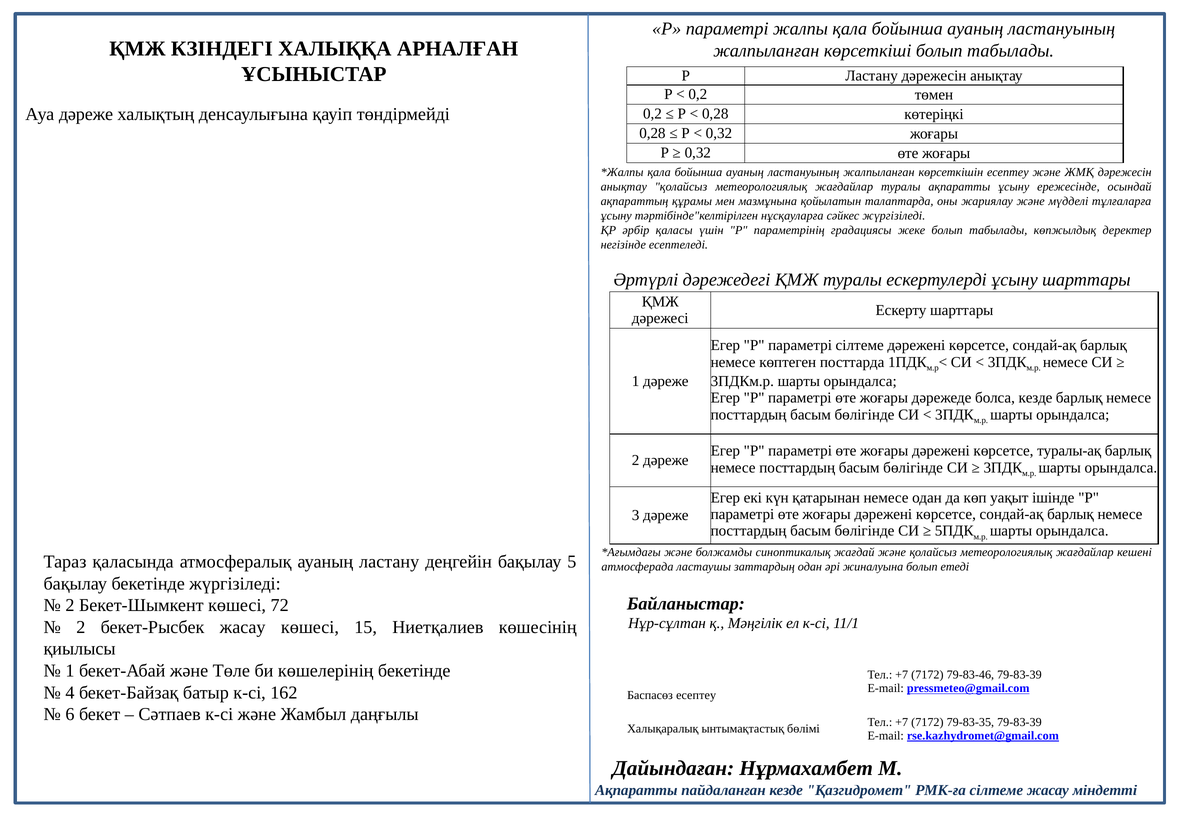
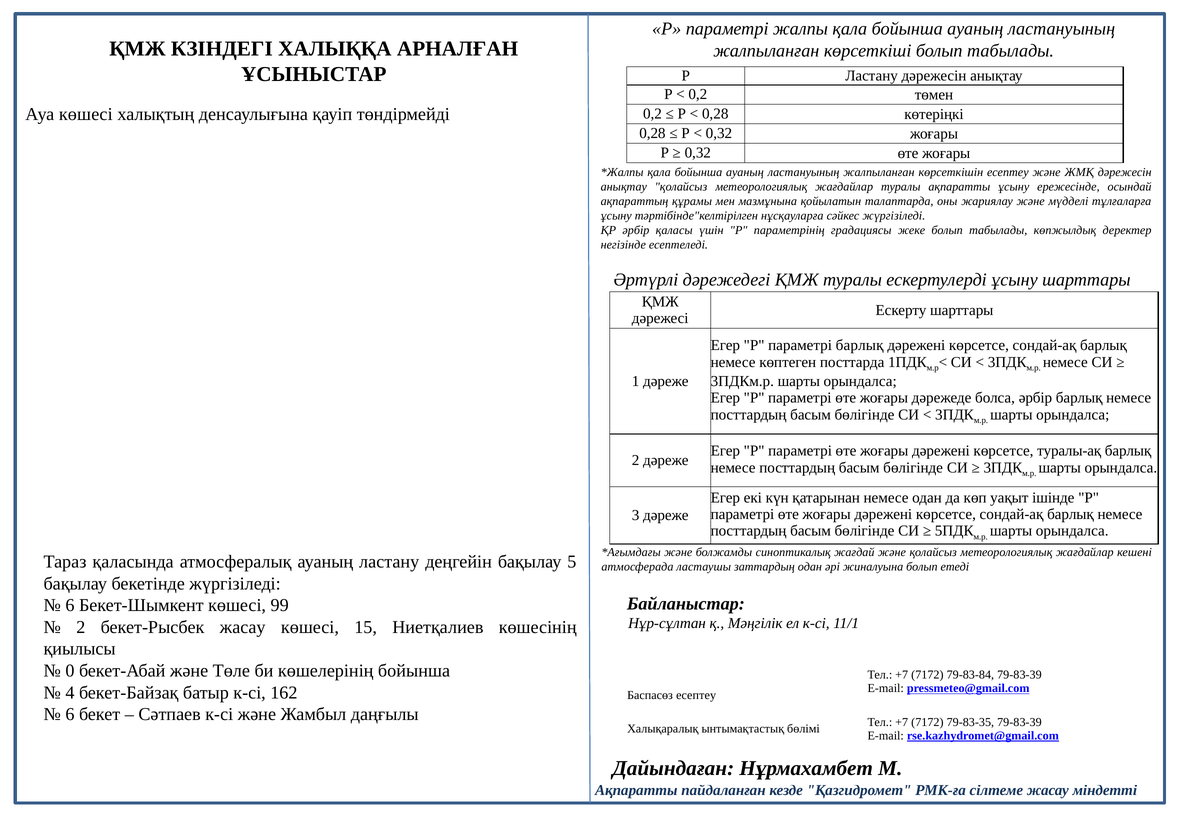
Ауа дәреже: дәреже -> көшесі (86, 114)
параметрі сілтеме: сілтеме -> барлық (860, 345)
болса кезде: кезде -> әрбір (1035, 398)
2: 2 -> 6 (70, 605)
72: 72 -> 99 (280, 605)
1: 1 -> 0 (70, 671)
көшелерінің бекетінде: бекетінде -> бойынша (414, 671)
79-83-46: 79-83-46 -> 79-83-84 (970, 675)
